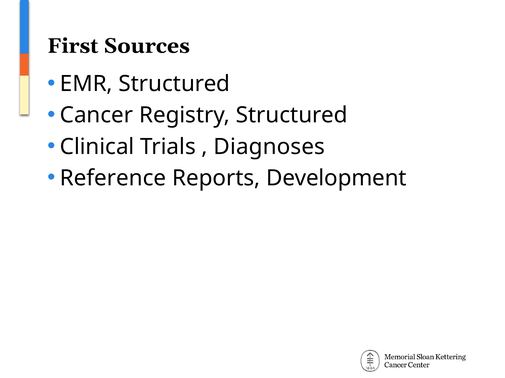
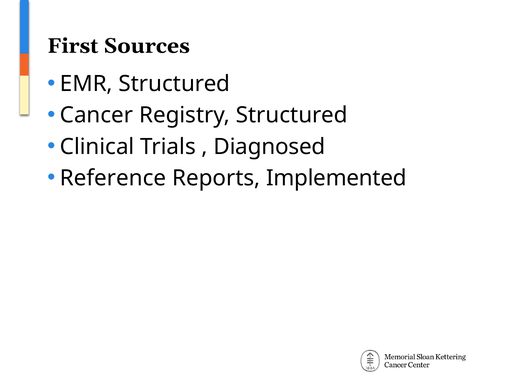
Diagnoses: Diagnoses -> Diagnosed (269, 147)
Development: Development -> Implemented (336, 178)
